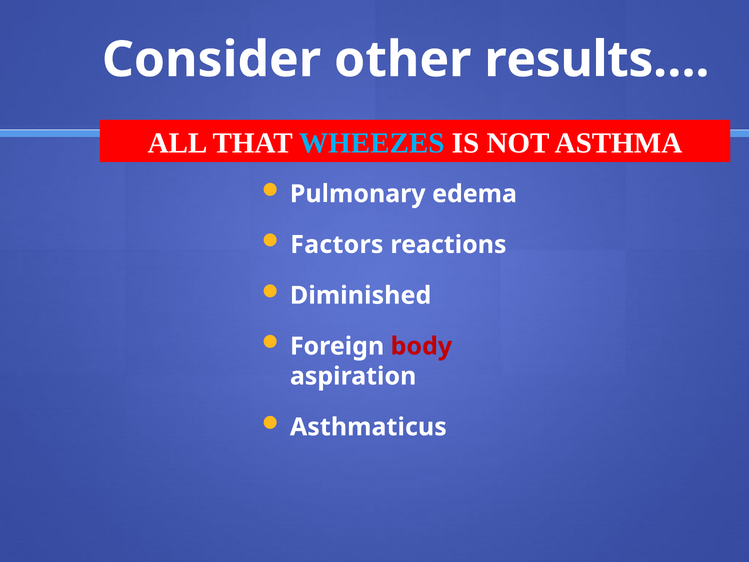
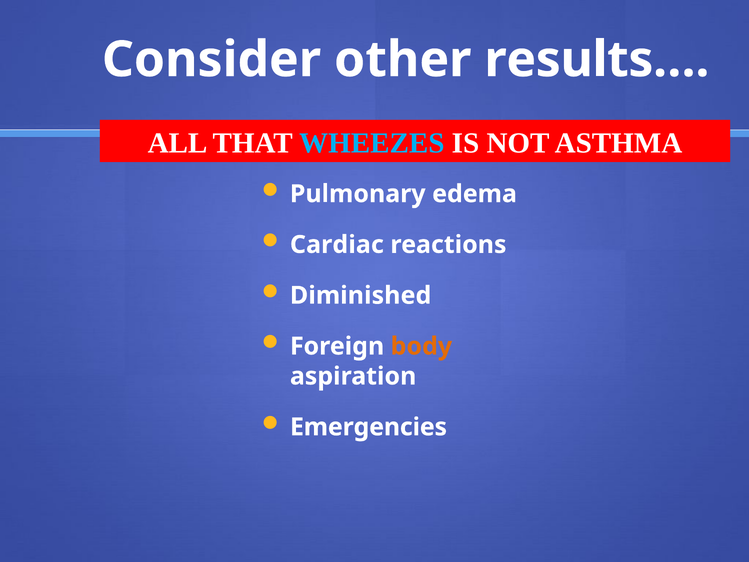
Factors: Factors -> Cardiac (337, 245)
body colour: red -> orange (421, 346)
Asthmaticus: Asthmaticus -> Emergencies (368, 427)
